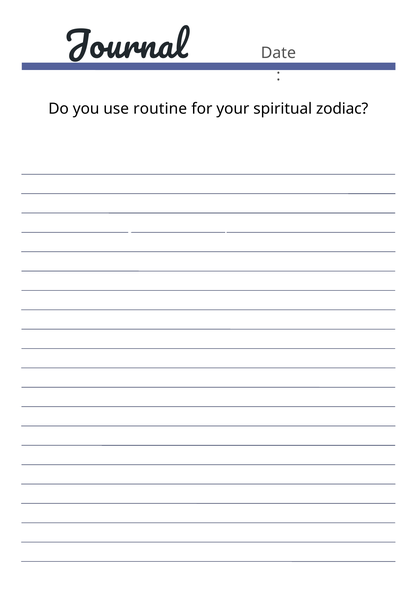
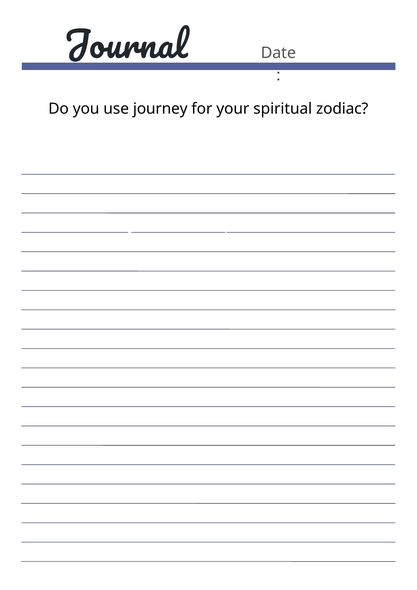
routine: routine -> journey (160, 109)
